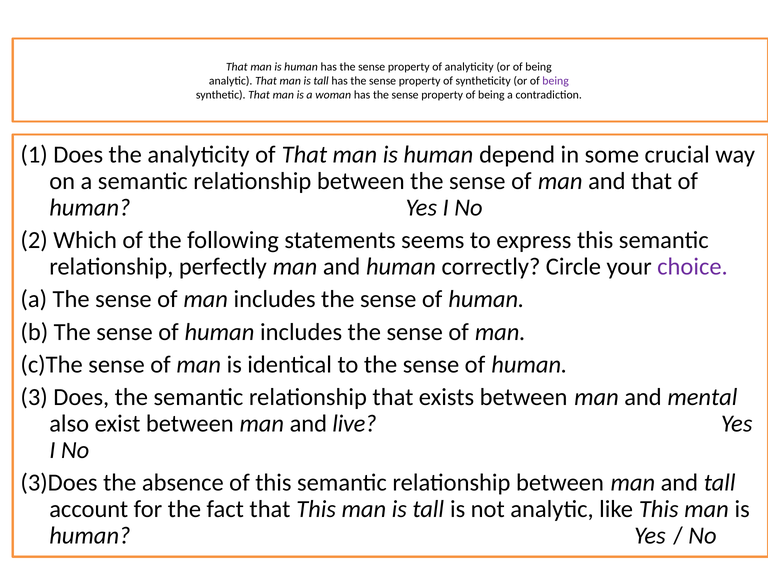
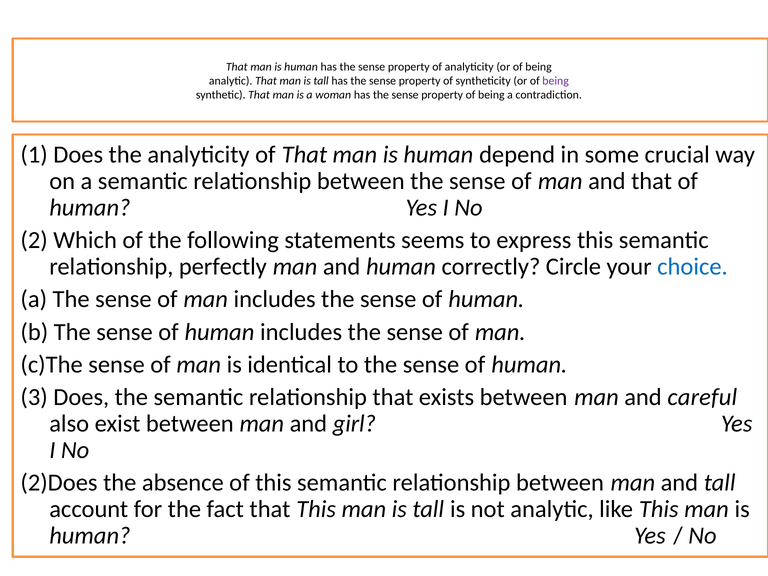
choice colour: purple -> blue (693, 267)
mental: mental -> careful (702, 397)
live: live -> girl (354, 424)
3)Does: 3)Does -> 2)Does (59, 483)
